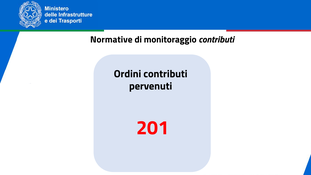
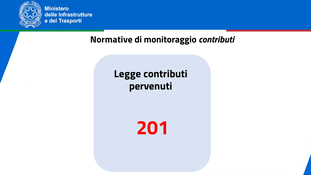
Ordini: Ordini -> Legge (127, 74)
